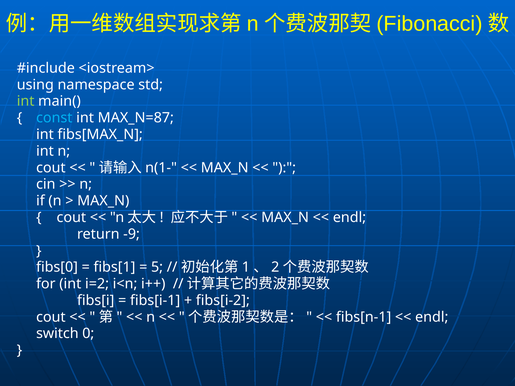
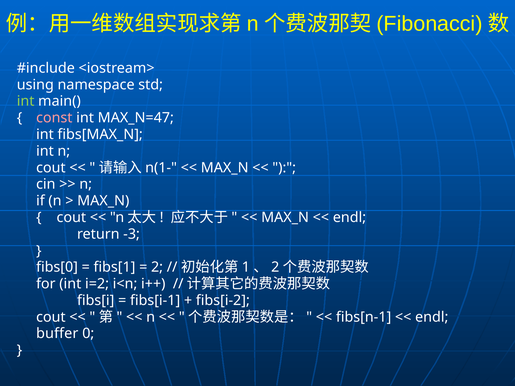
const colour: light blue -> pink (54, 118)
MAX_N=87: MAX_N=87 -> MAX_N=47 (136, 118)
-9: -9 -> -3 (132, 234)
5: 5 -> 2 (157, 267)
switch: switch -> buffer (57, 334)
